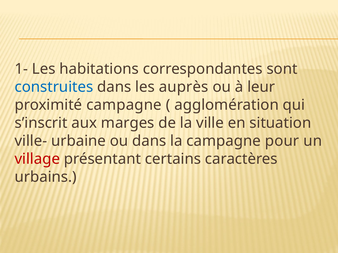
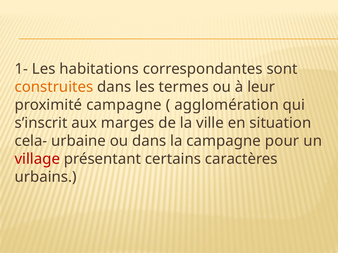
construites colour: blue -> orange (54, 87)
auprès: auprès -> termes (184, 87)
ville-: ville- -> cela- (31, 141)
